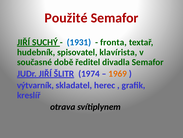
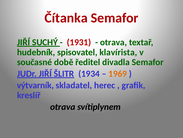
Použité: Použité -> Čítanka (66, 18)
1931 colour: blue -> red (79, 42)
fronta: fronta -> otrava (113, 42)
1974: 1974 -> 1934 (89, 73)
